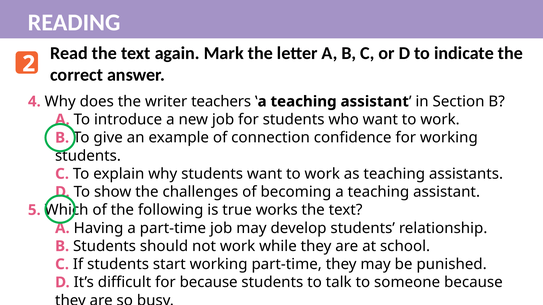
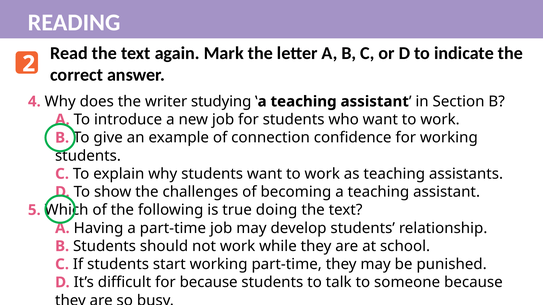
teachers: teachers -> studying (221, 102)
works: works -> doing (277, 210)
